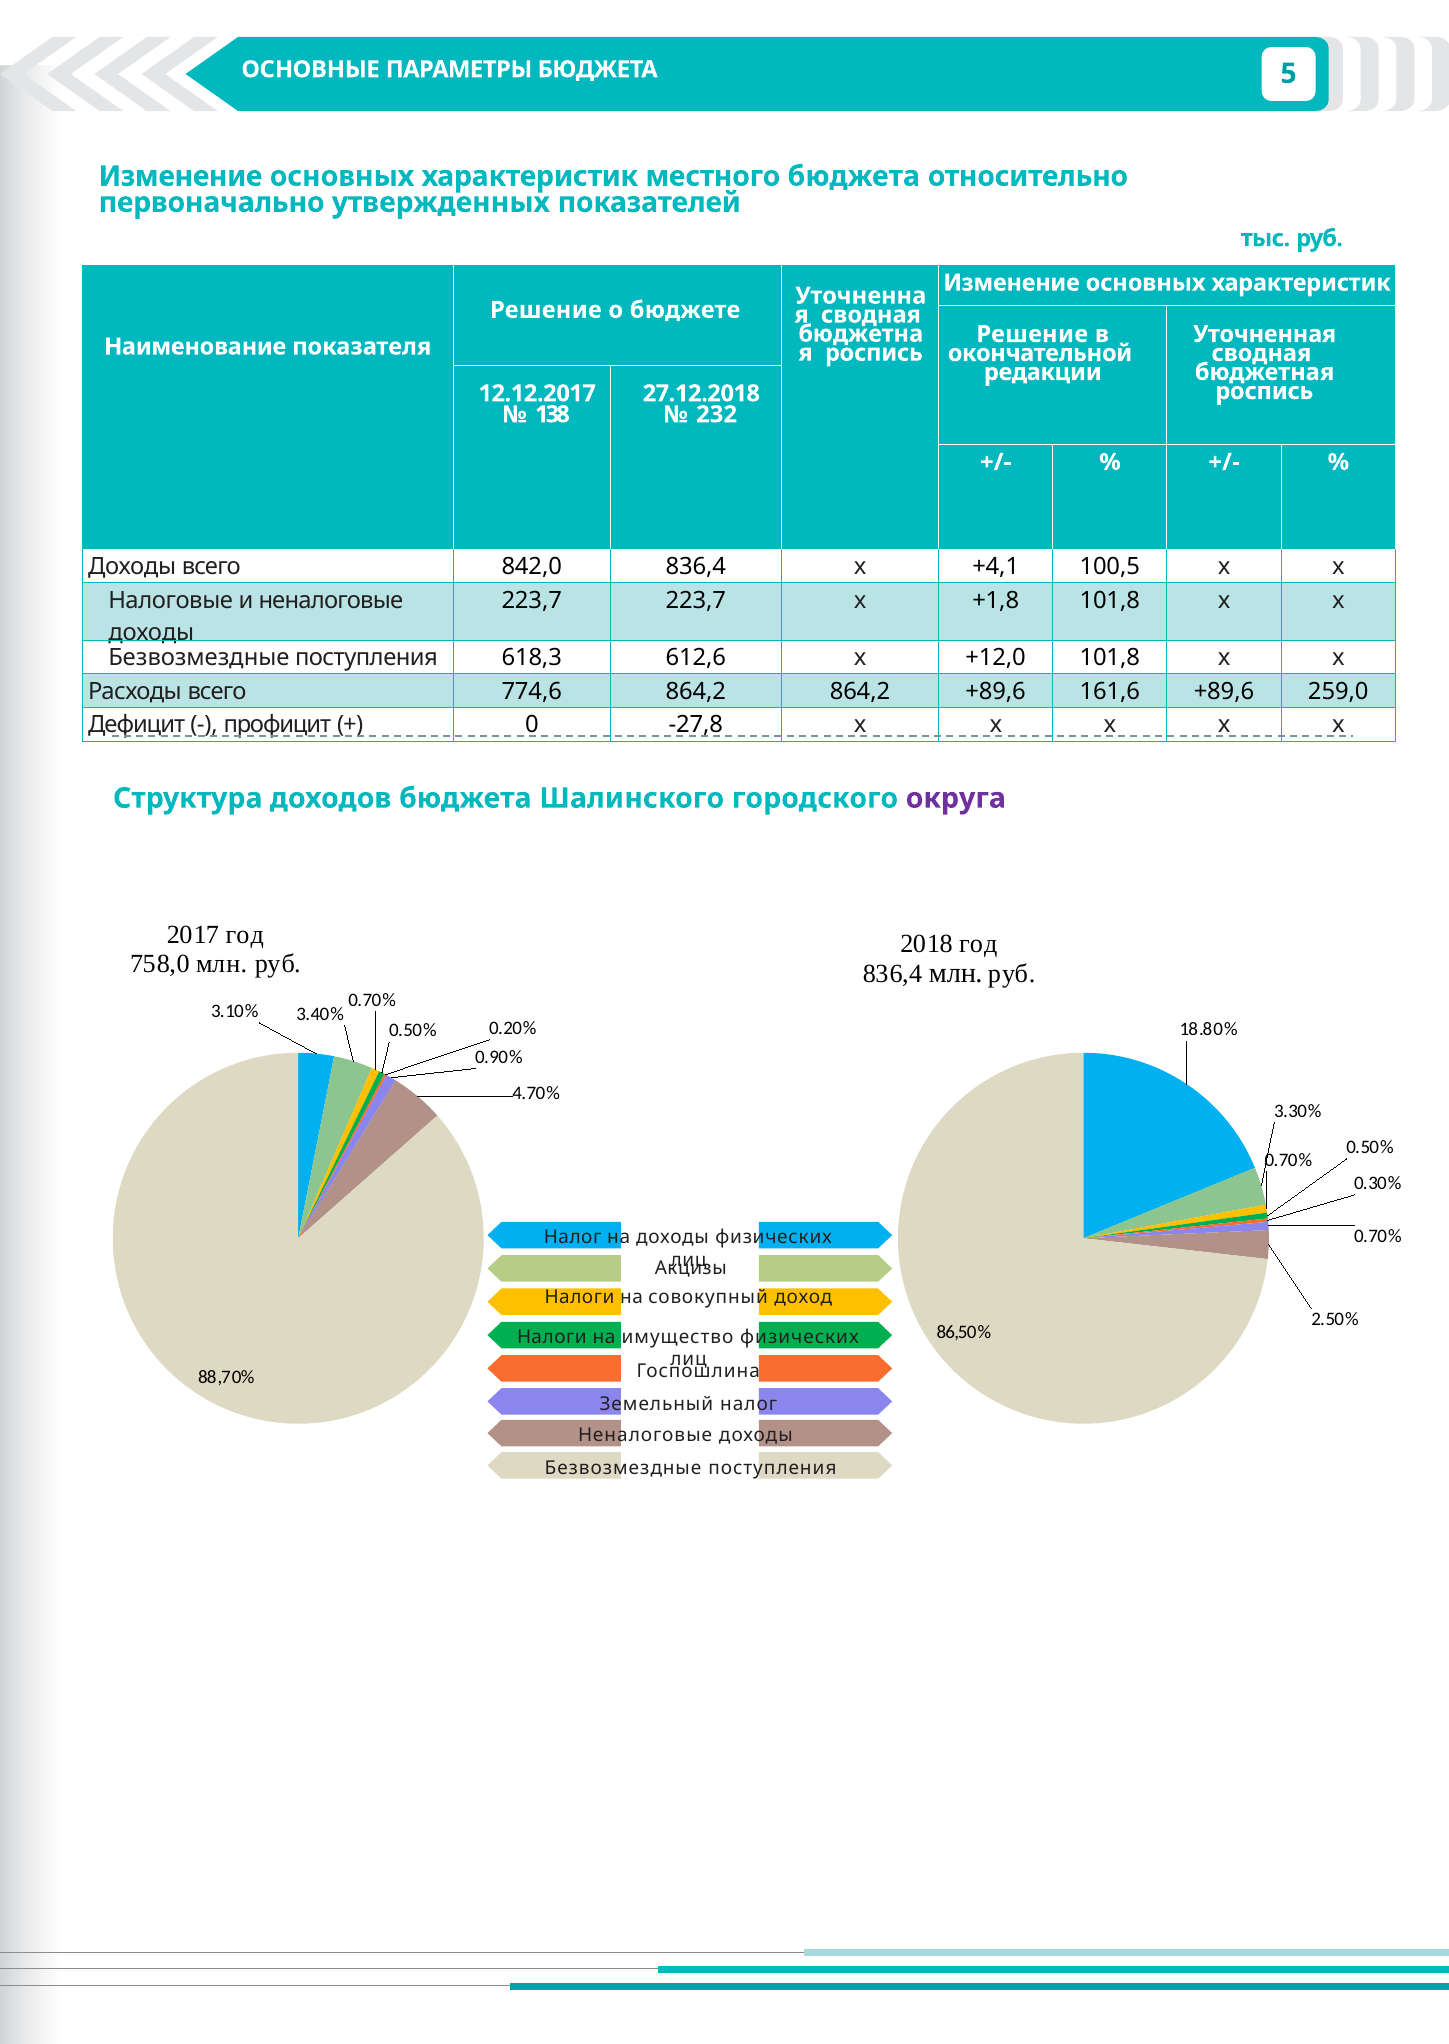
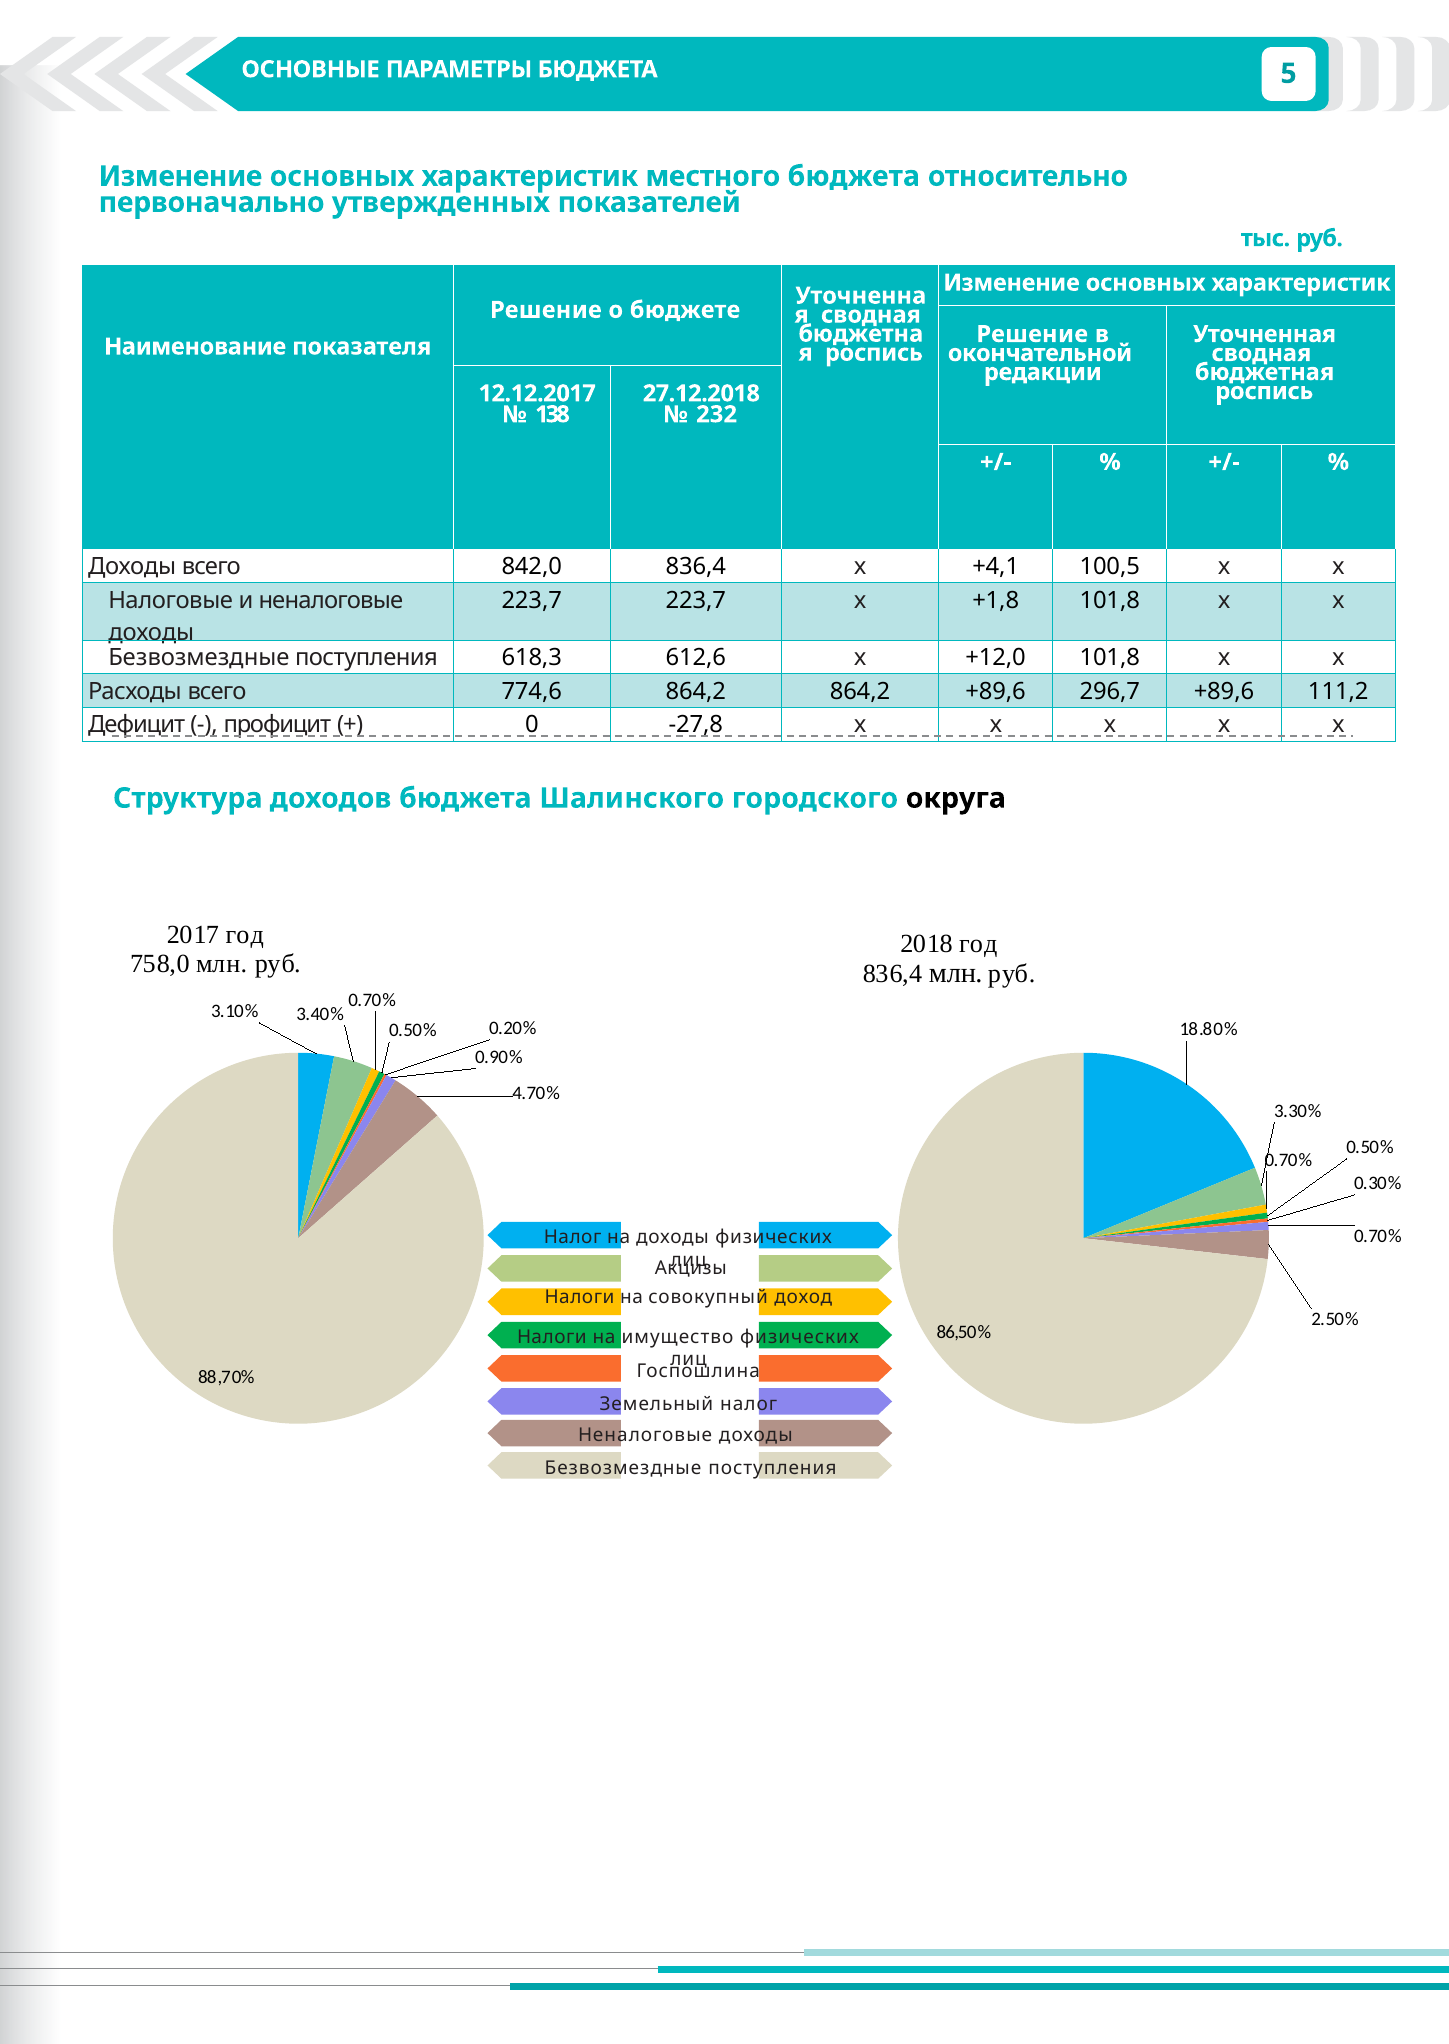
161,6: 161,6 -> 296,7 (1110, 691)
259,0: 259,0 -> 111,2 (1338, 691)
округа colour: purple -> black (956, 798)
